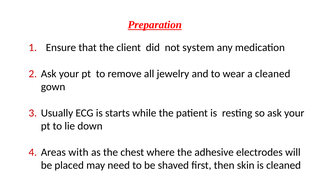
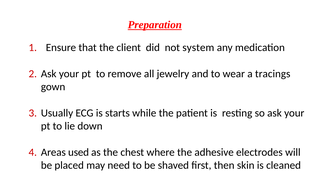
a cleaned: cleaned -> tracings (273, 74)
with: with -> used (79, 153)
